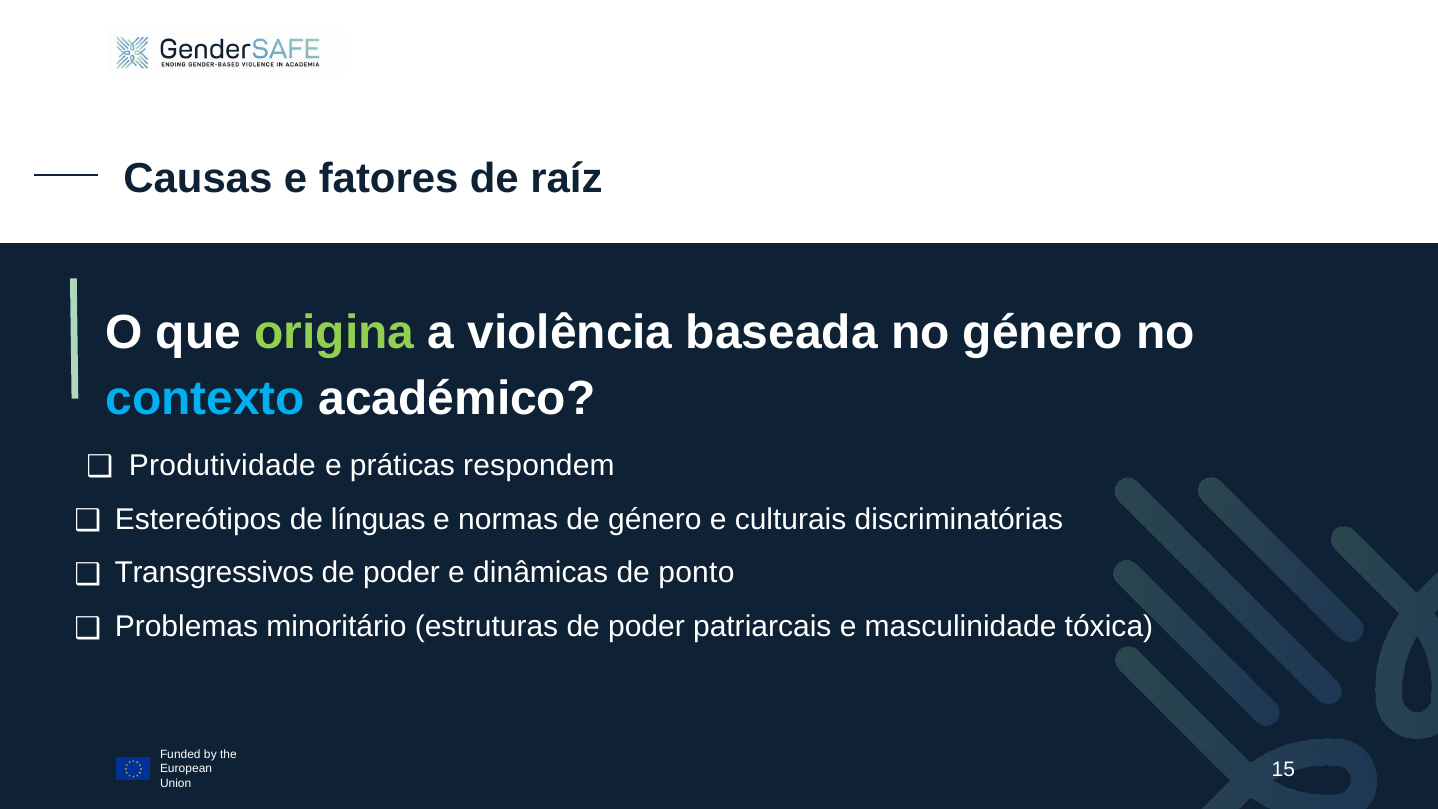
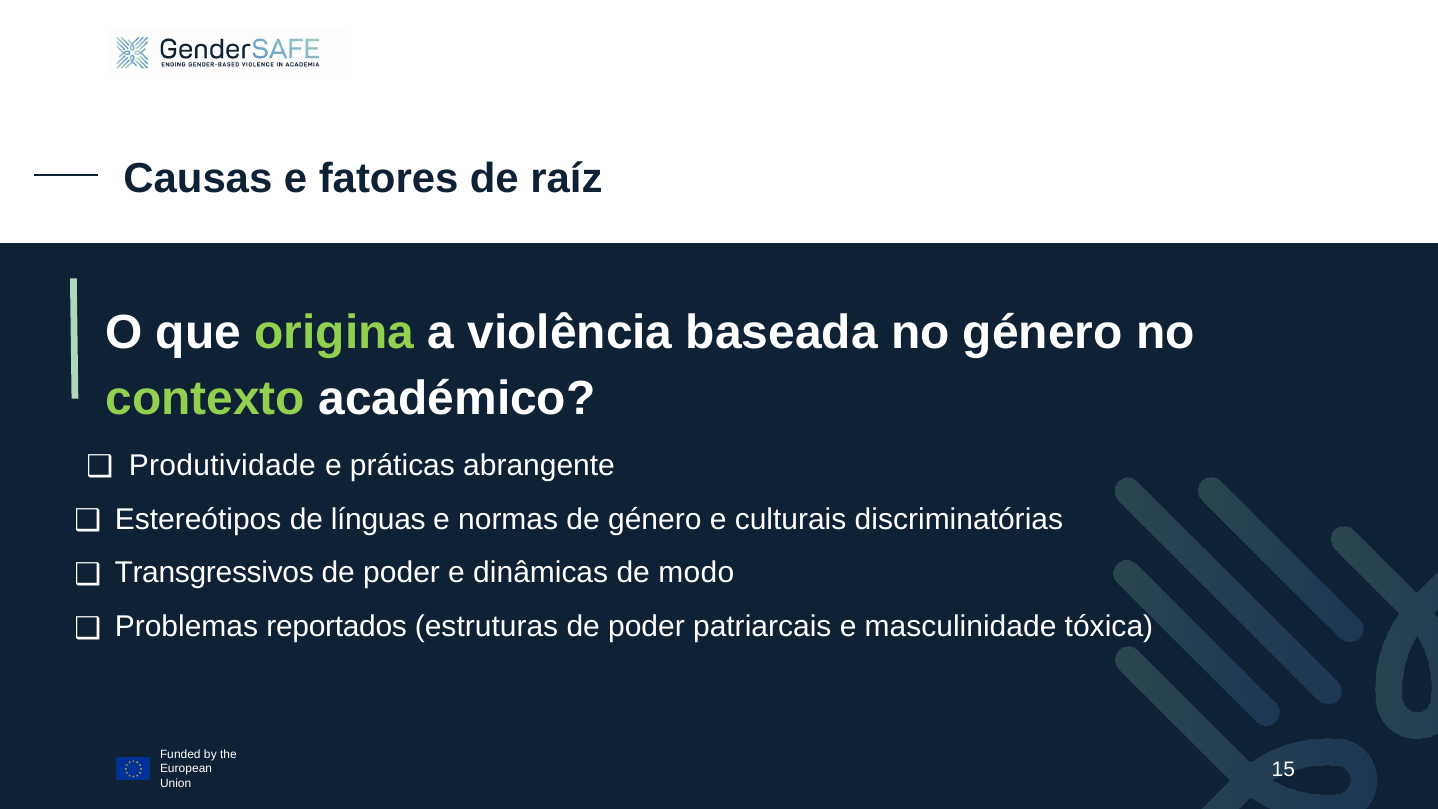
contexto colour: light blue -> light green (205, 399)
respondem: respondem -> abrangente (539, 465)
ponto: ponto -> modo (696, 573)
minoritário: minoritário -> reportados (337, 627)
